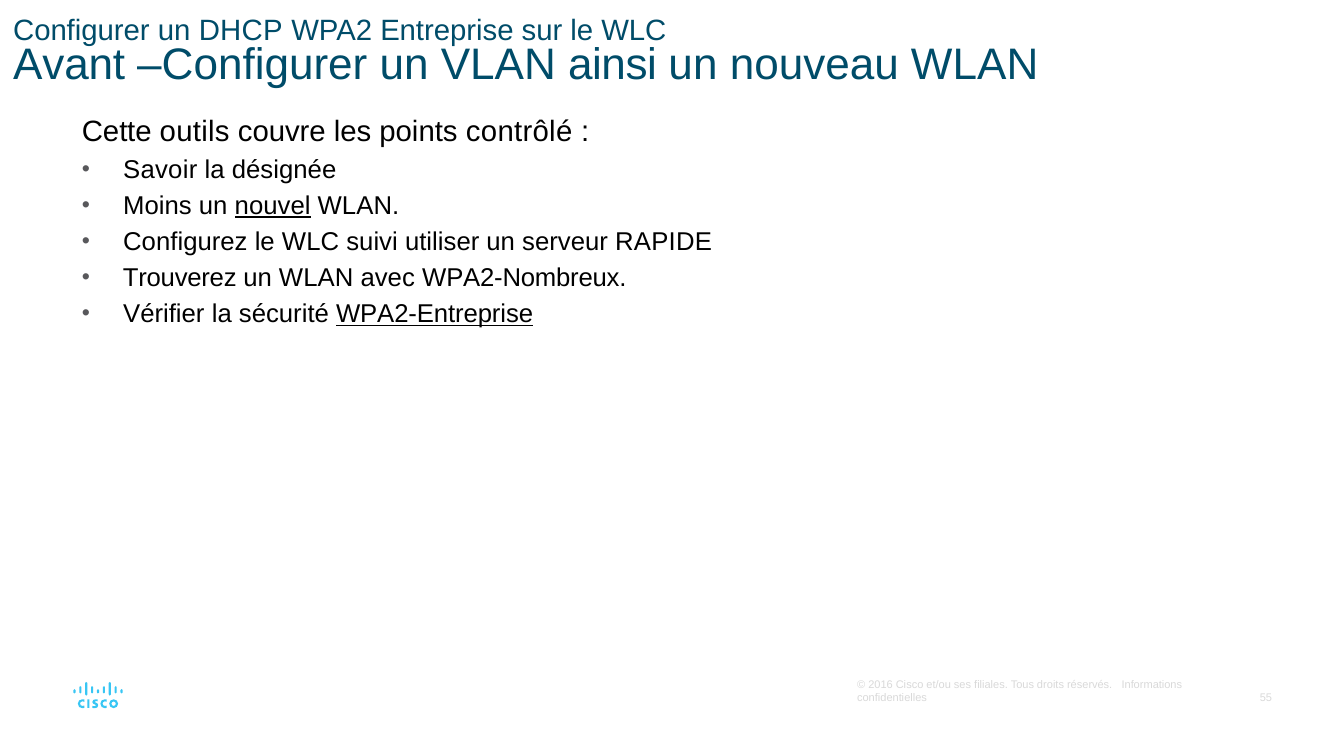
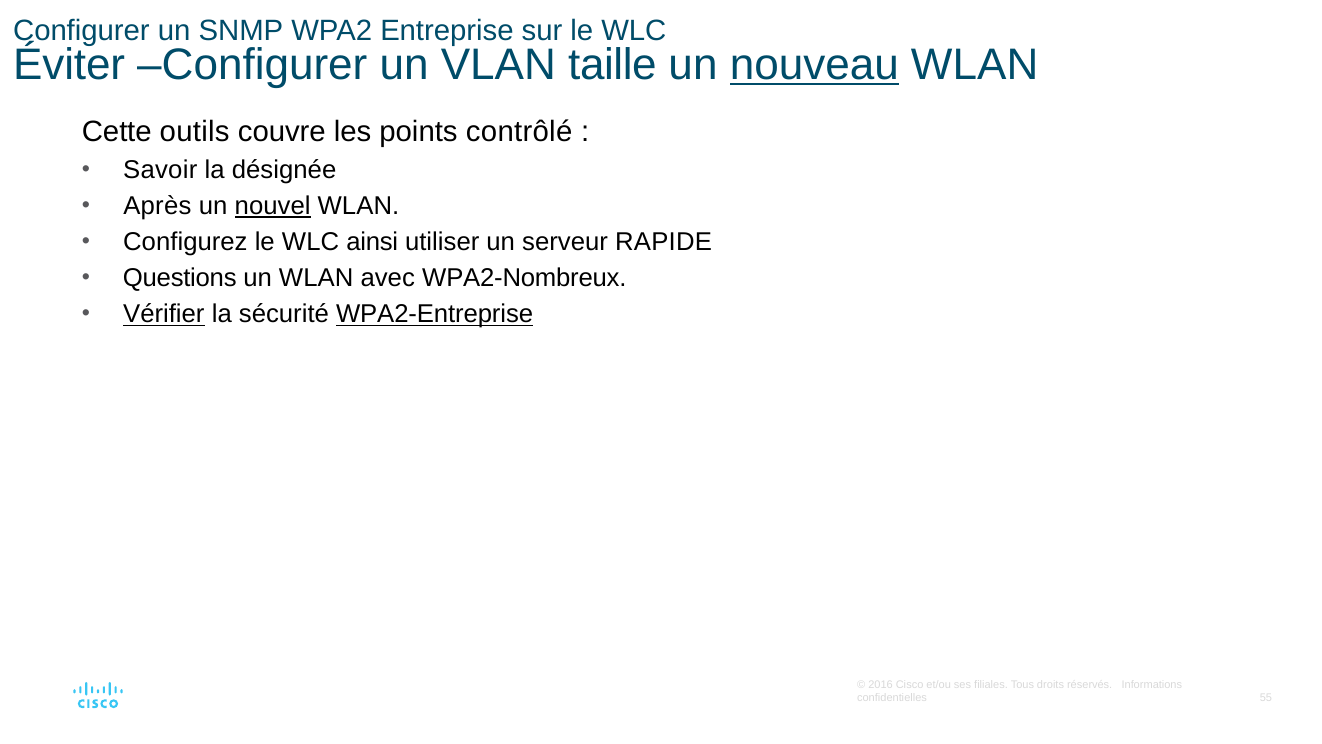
DHCP: DHCP -> SNMP (241, 30)
Avant: Avant -> Éviter (69, 65)
ainsi: ainsi -> taille (612, 65)
nouveau underline: none -> present (814, 65)
Moins: Moins -> Après (157, 206)
suivi: suivi -> ainsi (372, 242)
Trouverez: Trouverez -> Questions (180, 278)
Vérifier underline: none -> present (164, 314)
